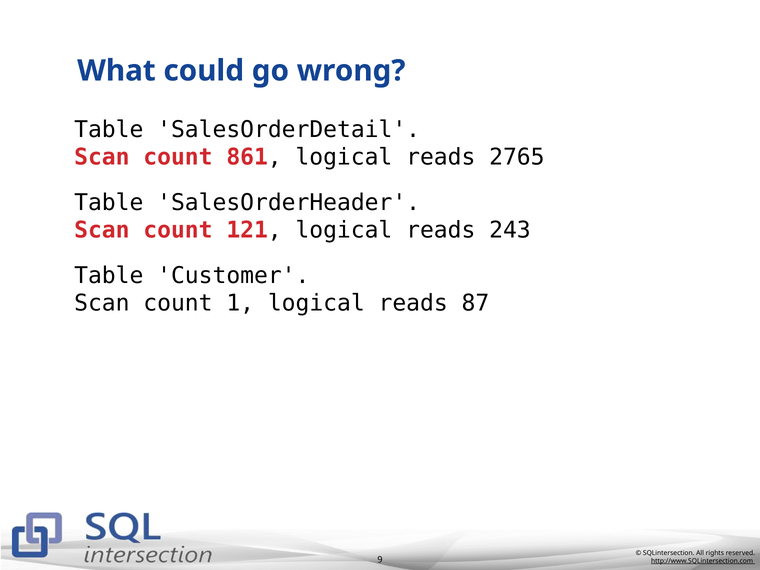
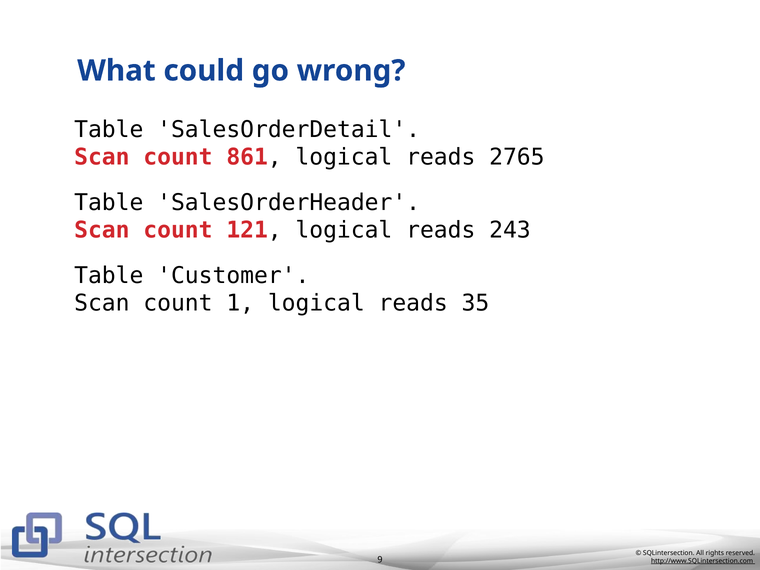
87: 87 -> 35 (475, 303)
